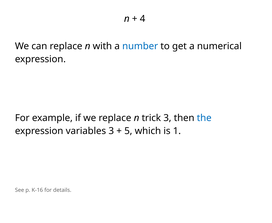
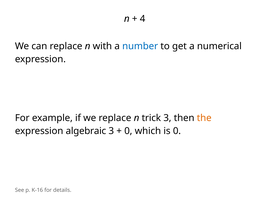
the colour: blue -> orange (204, 118)
variables: variables -> algebraic (86, 131)
5: 5 -> 0 (128, 131)
is 1: 1 -> 0 (177, 131)
